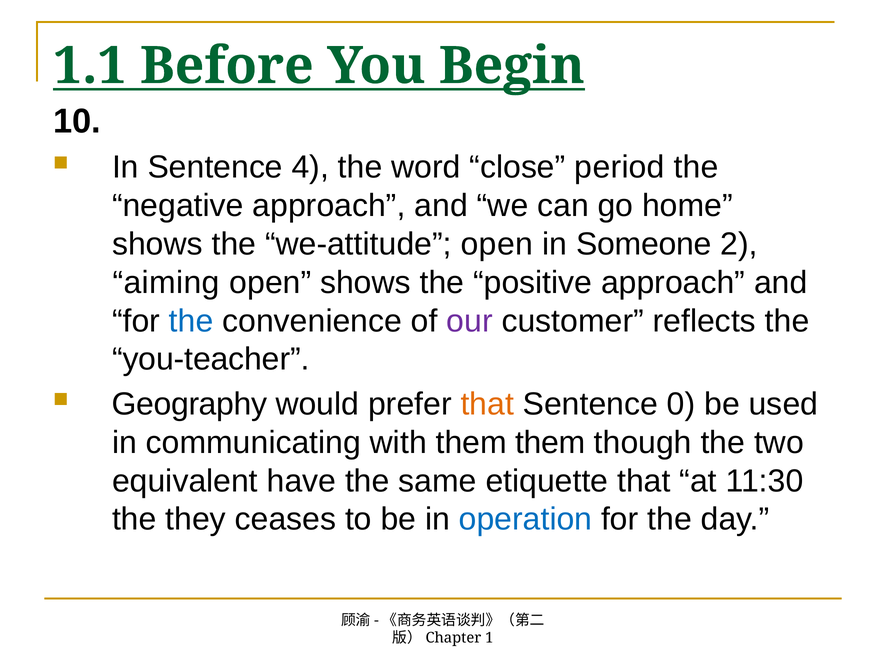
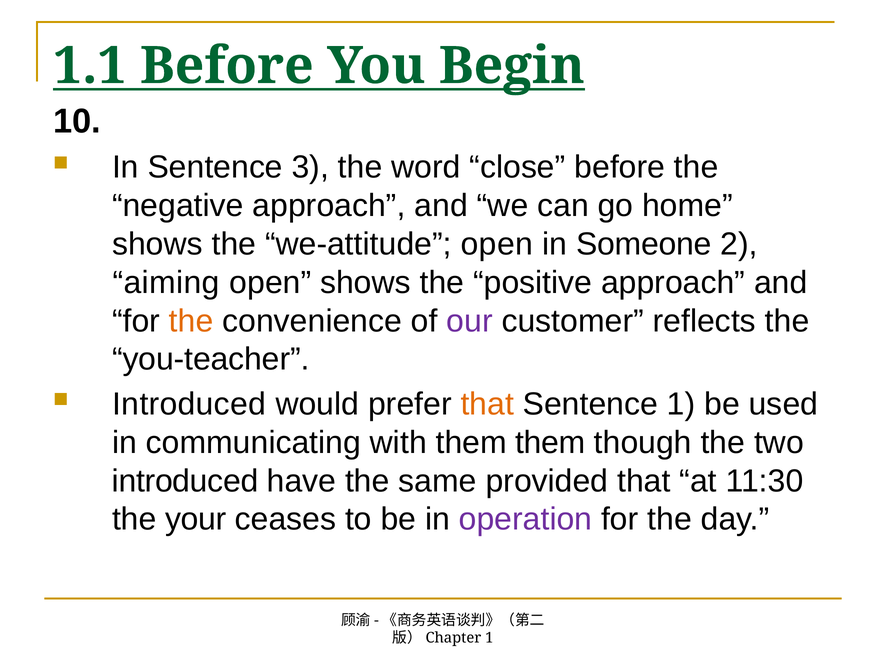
4: 4 -> 3 (310, 167)
close period: period -> before (620, 167)
the colour: blue -> orange (191, 321)
Geography: Geography -> Introduced (189, 404)
Sentence 0: 0 -> 1 (681, 404)
equivalent: equivalent -> introduced (185, 481)
etiquette: etiquette -> provided (547, 481)
they: they -> your (196, 519)
operation colour: blue -> purple (526, 519)
